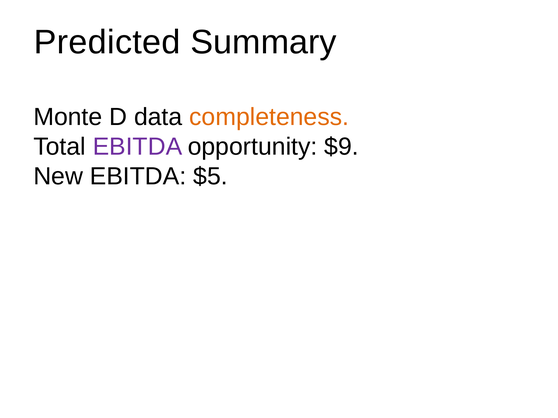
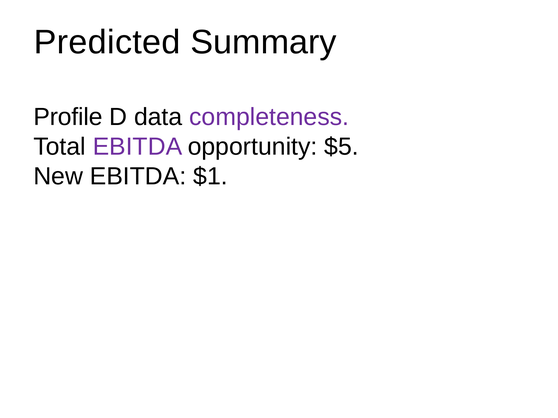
Monte: Monte -> Profile (68, 117)
completeness colour: orange -> purple (269, 117)
$9: $9 -> $5 (341, 147)
$5: $5 -> $1 (211, 177)
